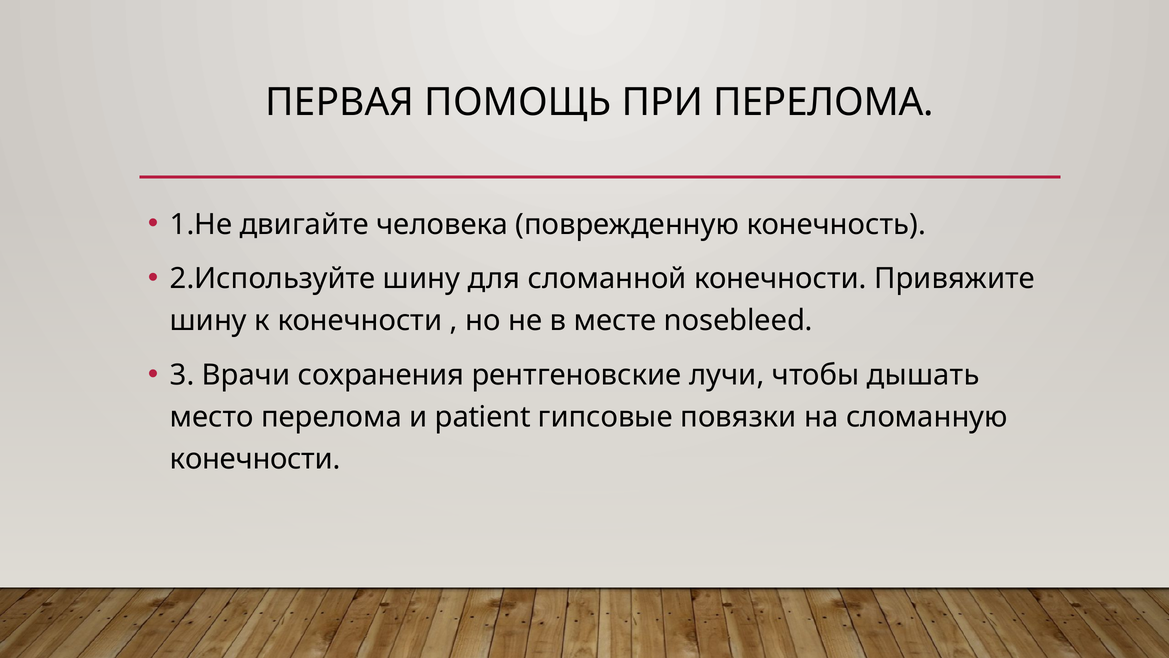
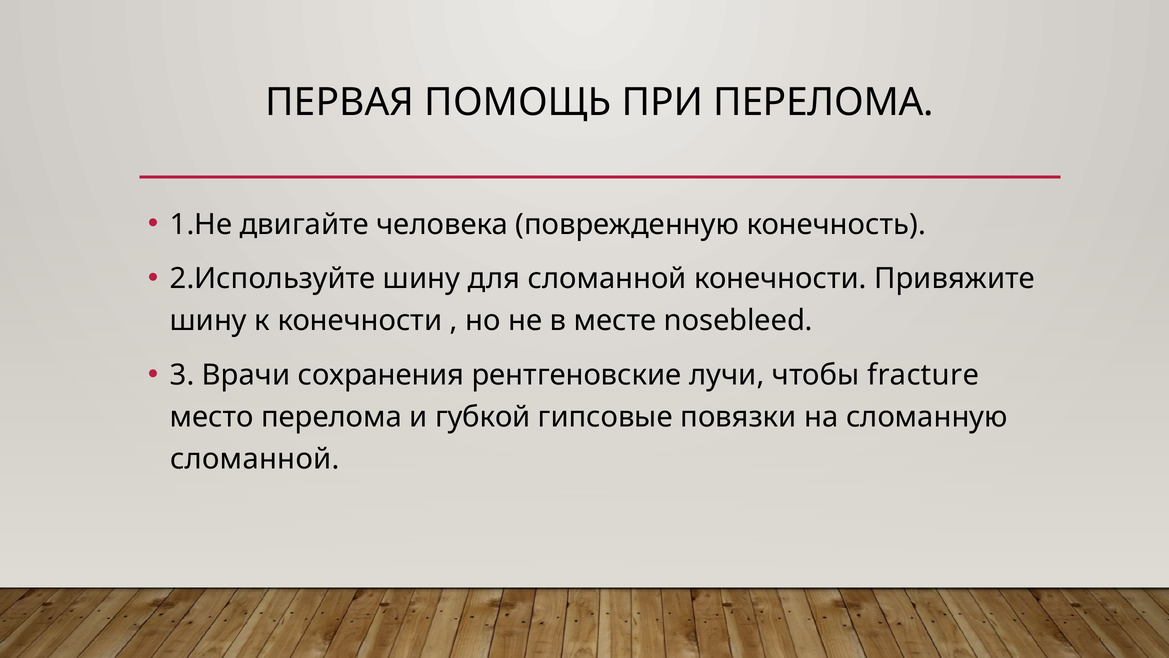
дышать: дышать -> fracture (923, 375)
patient: patient -> губкой (483, 417)
конечности: конечности -> сломанной (255, 459)
